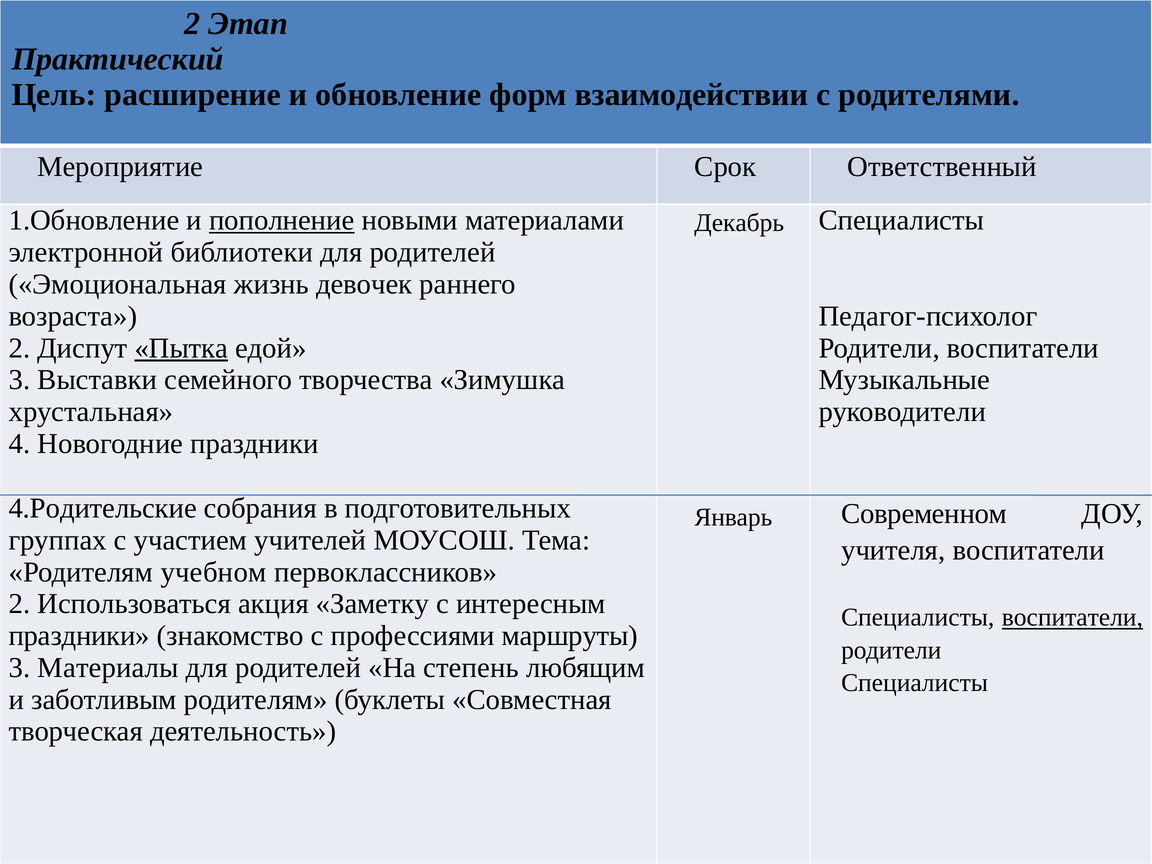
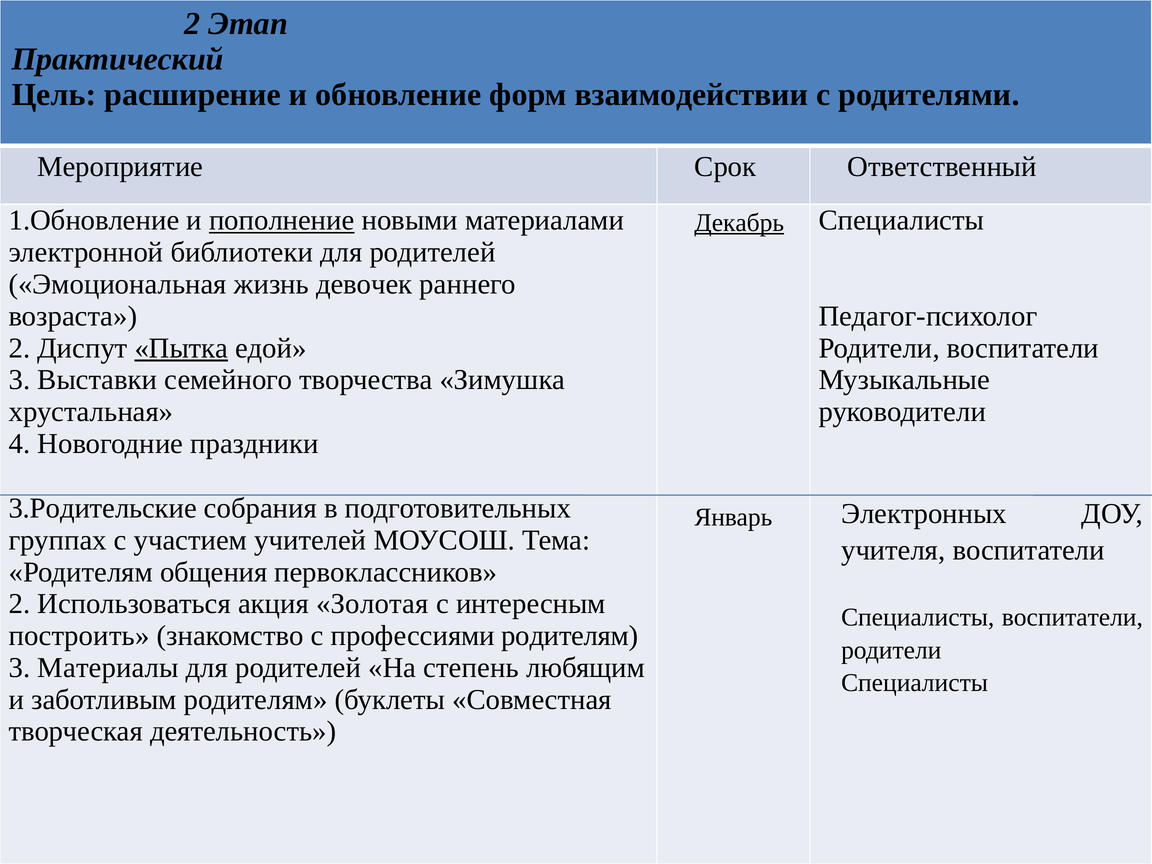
Декабрь underline: none -> present (739, 223)
4.Родительские: 4.Родительские -> 3.Родительские (103, 508)
Современном: Современном -> Электронных (924, 514)
учебном: учебном -> общения (214, 572)
Заметку: Заметку -> Золотая (372, 604)
воспитатели underline: present -> none (1072, 618)
праздники: праздники -> построить (79, 636)
профессиями маршруты: маршруты -> родителям (570, 636)
